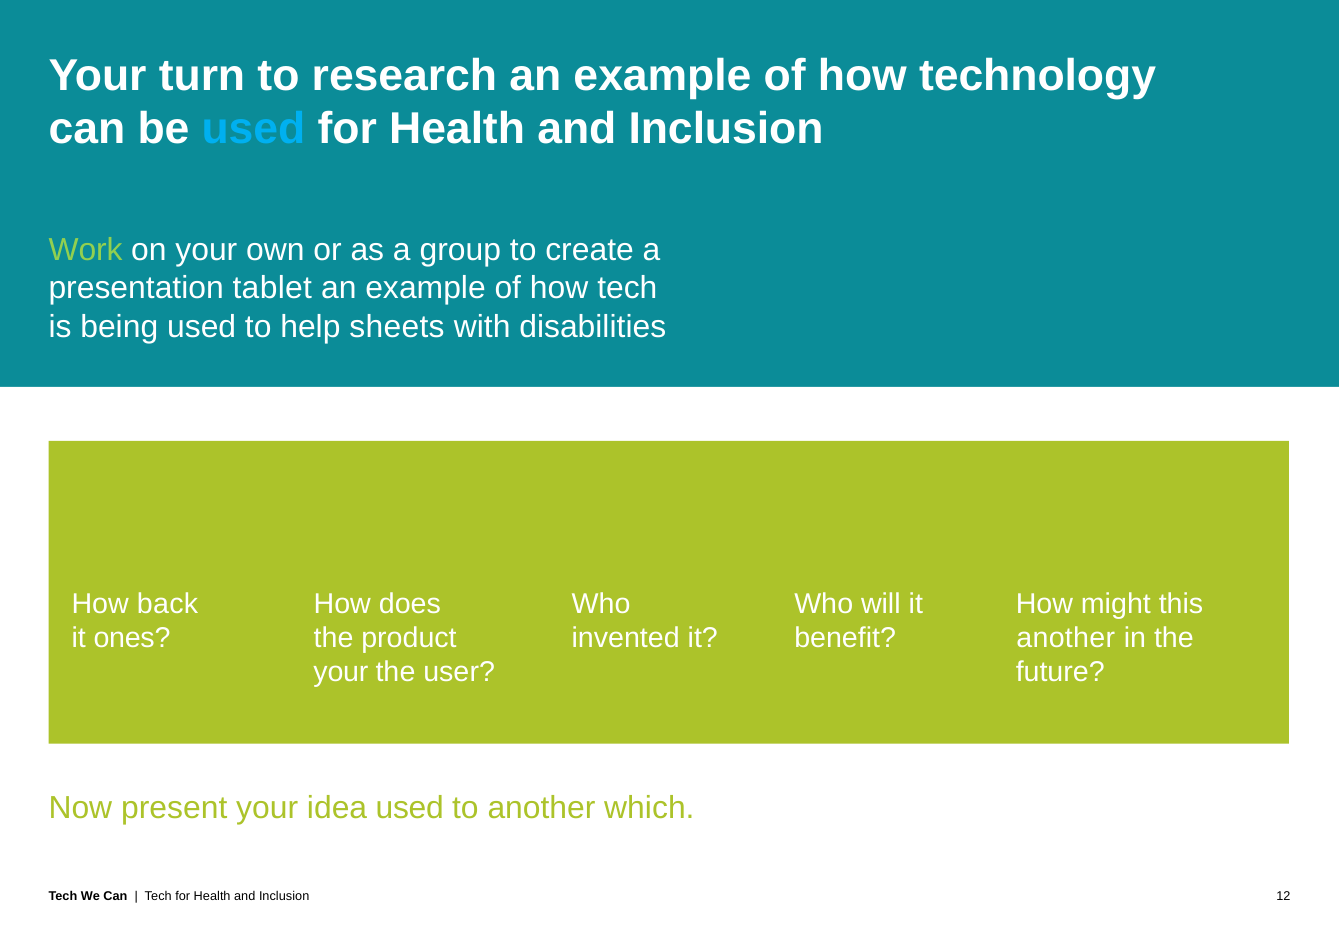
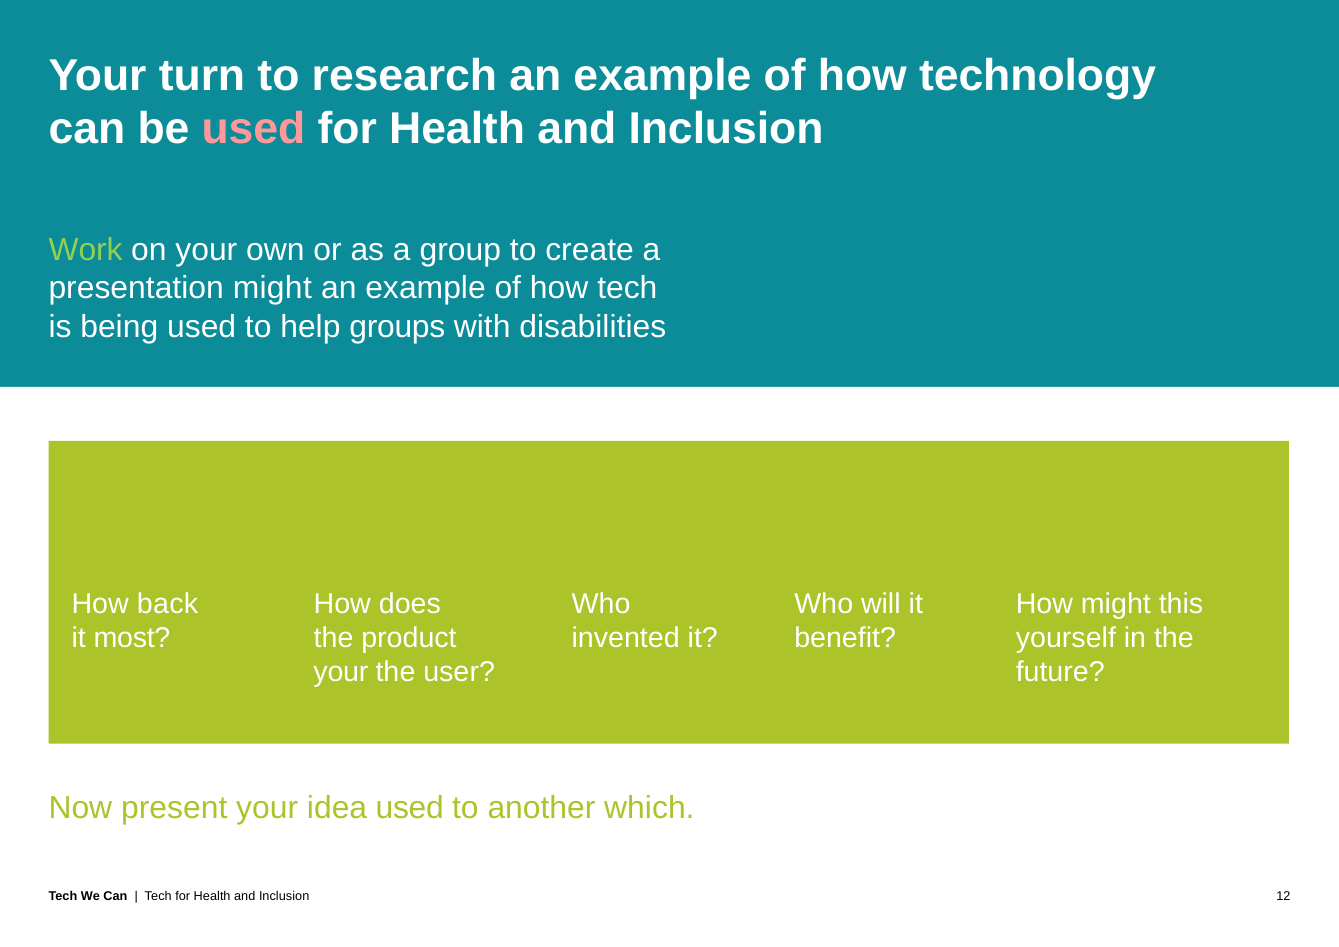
used colour: light blue -> pink (253, 129)
presentation tablet: tablet -> might (272, 288)
sheets: sheets -> groups (397, 326)
ones: ones -> most (132, 638)
another: another -> yourself (1066, 638)
